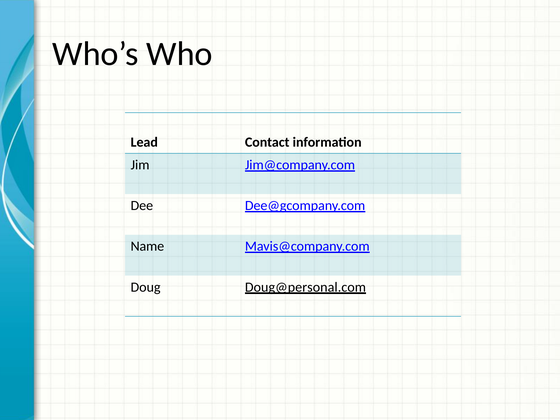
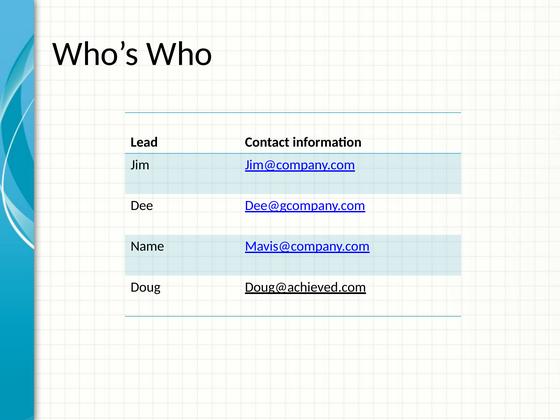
Doug@personal.com: Doug@personal.com -> Doug@achieved.com (306, 287)
